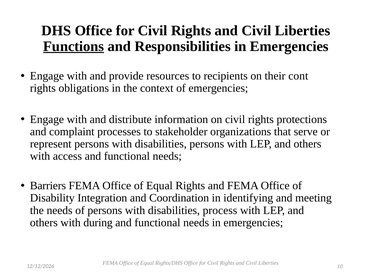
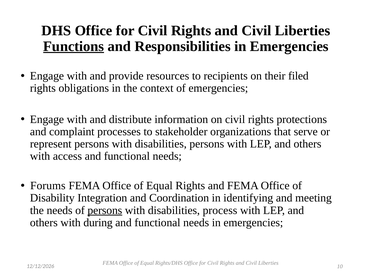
cont: cont -> filed (298, 76)
Barriers: Barriers -> Forums (48, 186)
persons underline: none -> present (105, 210)
